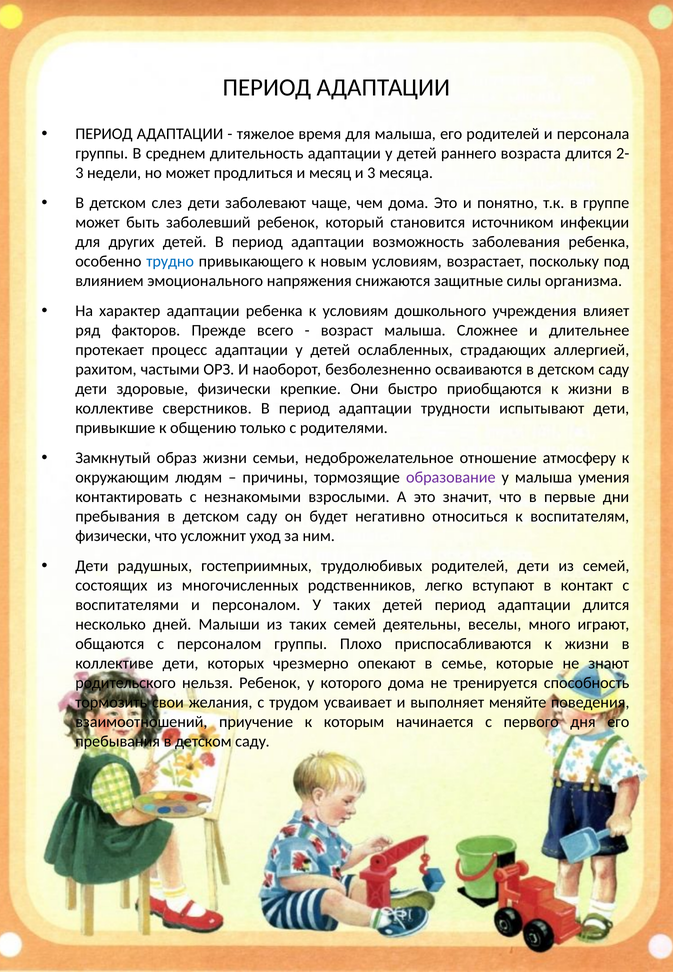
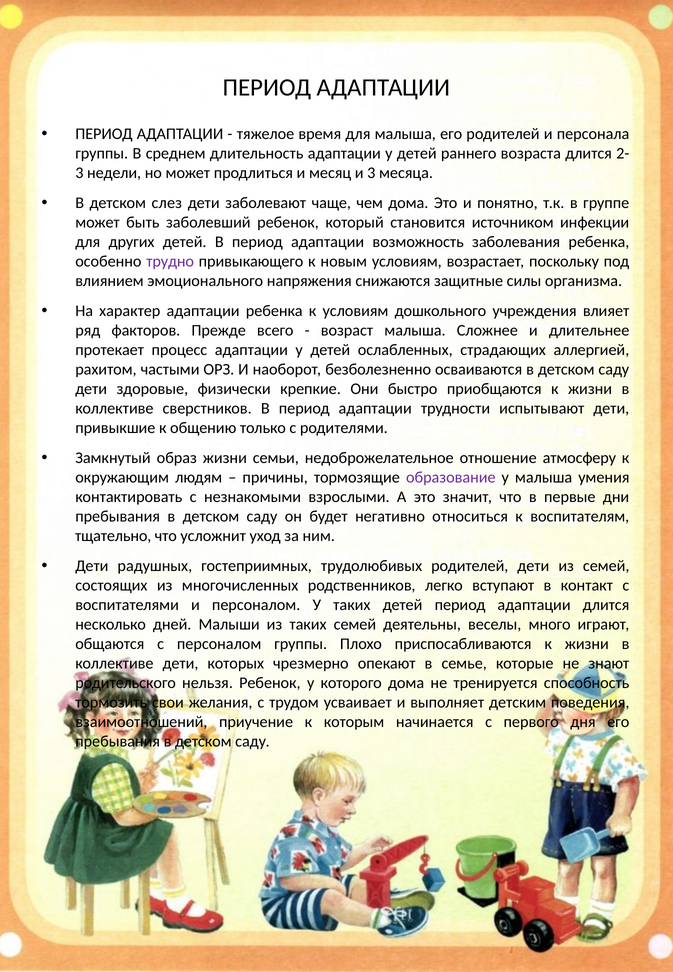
трудно colour: blue -> purple (170, 261)
физически: физически -> тщательно (113, 536)
меняйте: меняйте -> детским (518, 702)
